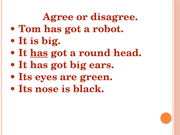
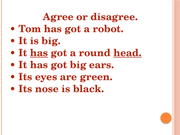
head underline: none -> present (128, 53)
